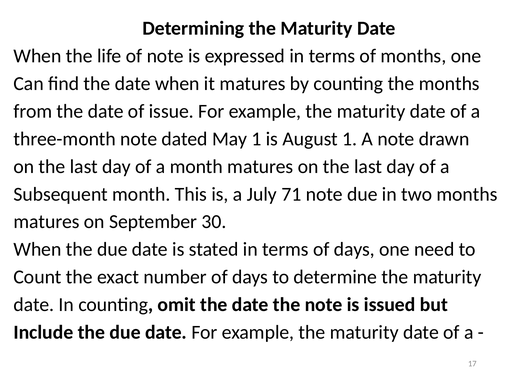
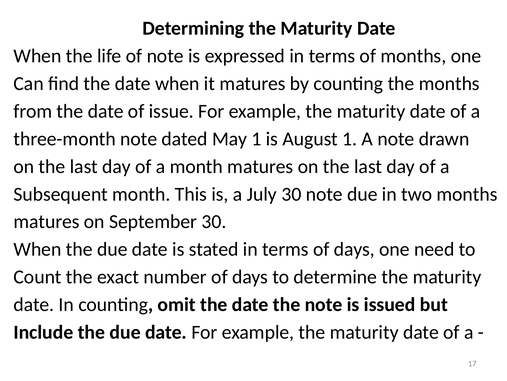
July 71: 71 -> 30 (291, 194)
